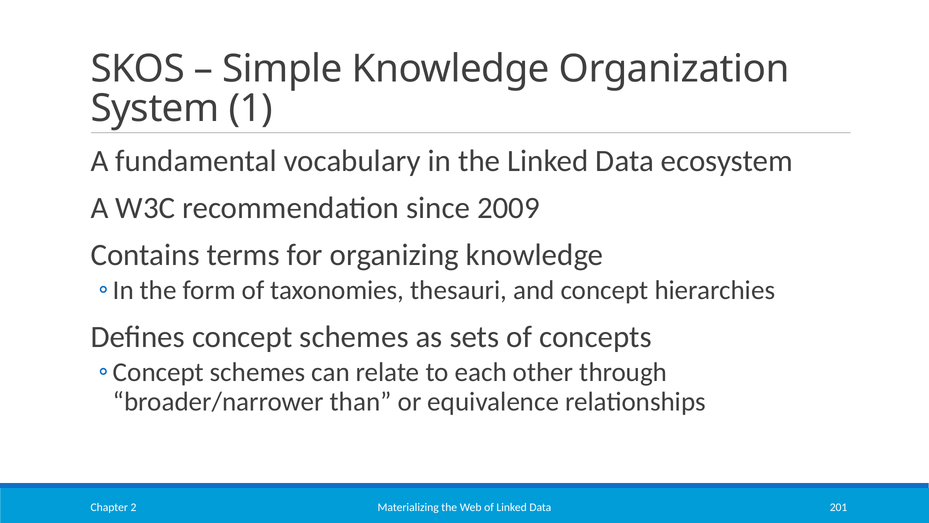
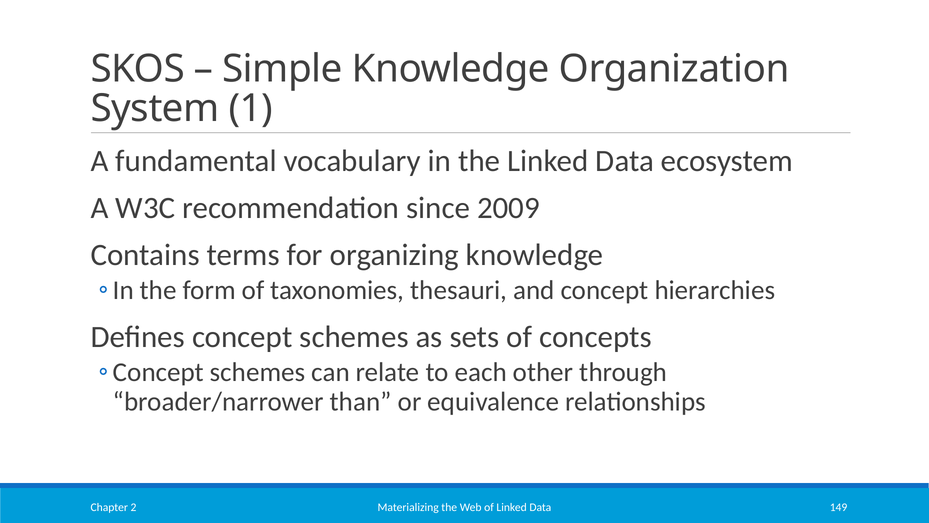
201: 201 -> 149 (839, 507)
